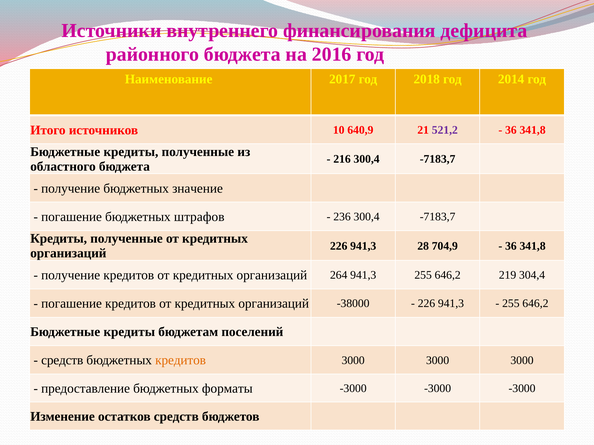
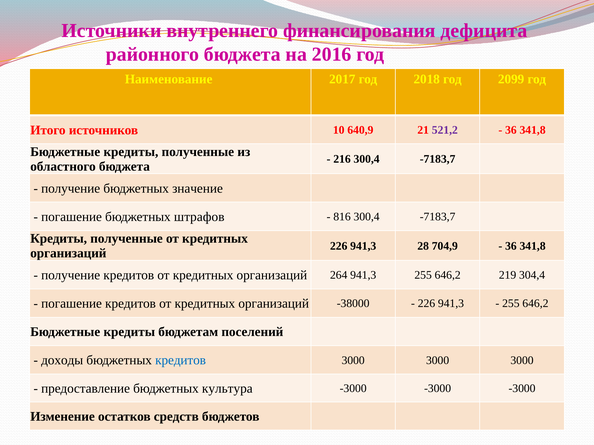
2014: 2014 -> 2099 (511, 79)
236: 236 -> 816 (342, 217)
средств: средств -> доходы (62, 361)
кредитов colour: orange -> blue (181, 361)
форматы: форматы -> культура (227, 389)
